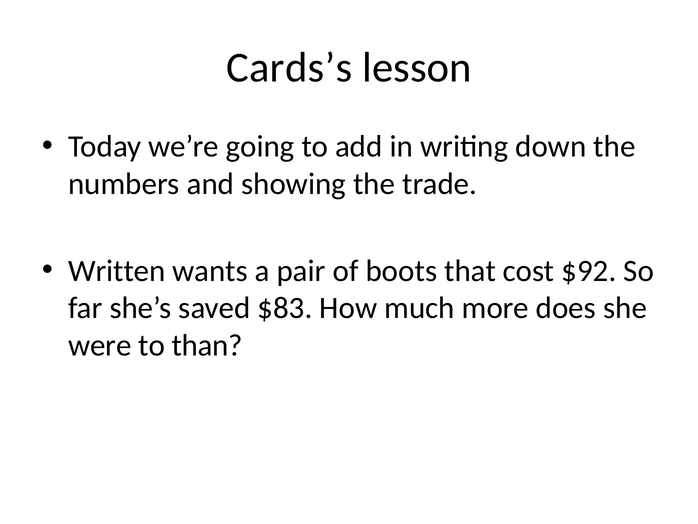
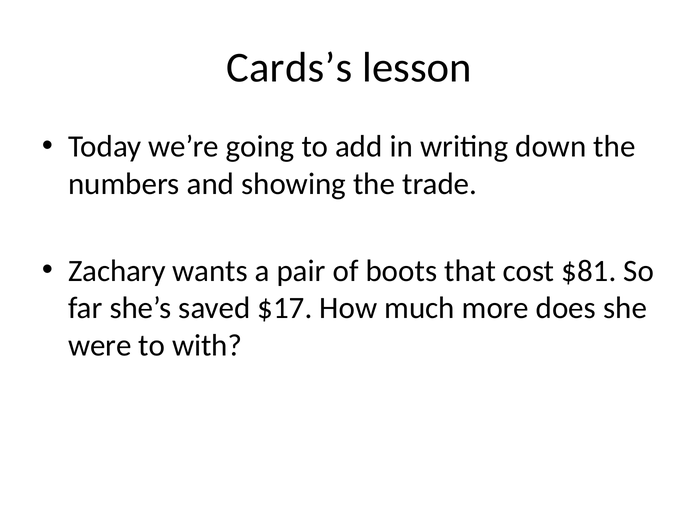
Written: Written -> Zachary (117, 271)
$92: $92 -> $81 (589, 271)
$83: $83 -> $17 (285, 308)
than: than -> with (207, 345)
